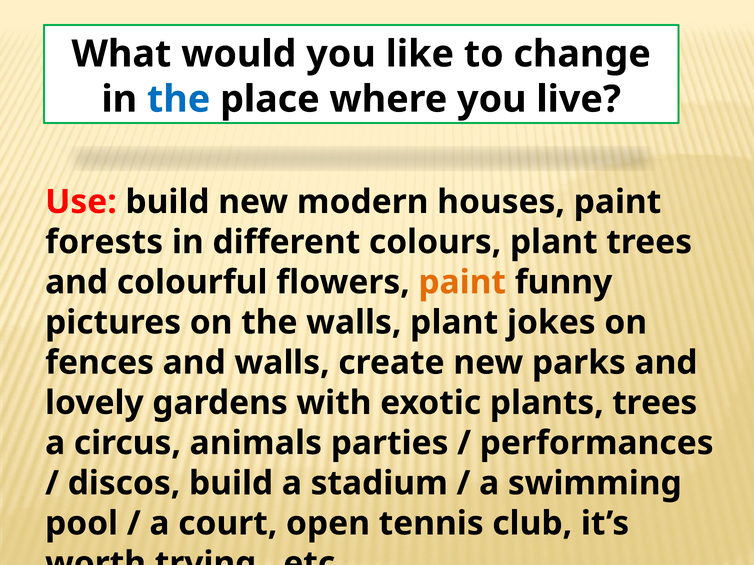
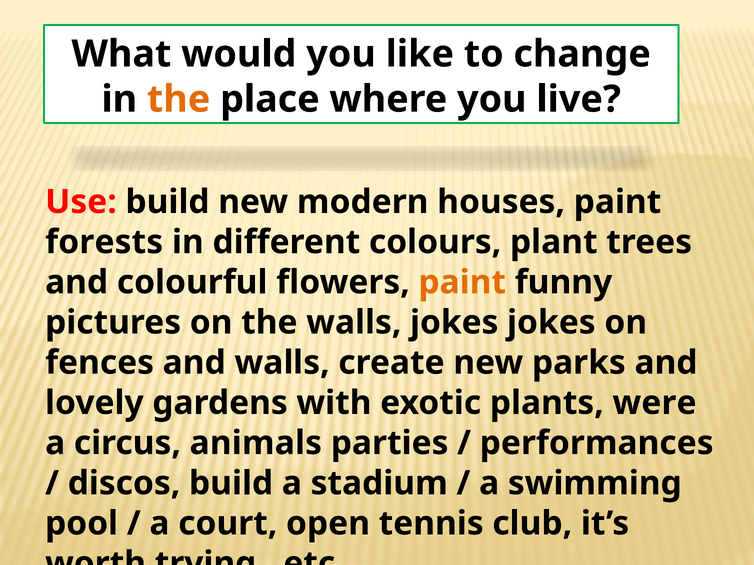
the colour: blue -> orange (179, 99)
walls plant: plant -> jokes (454, 323)
plants trees: trees -> were (655, 403)
